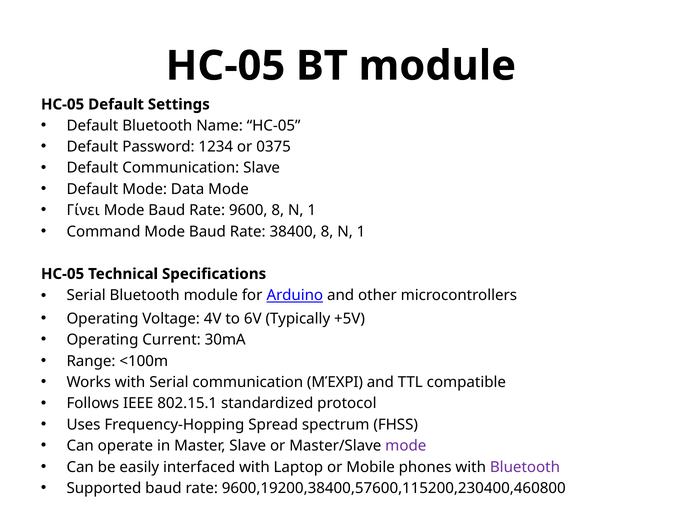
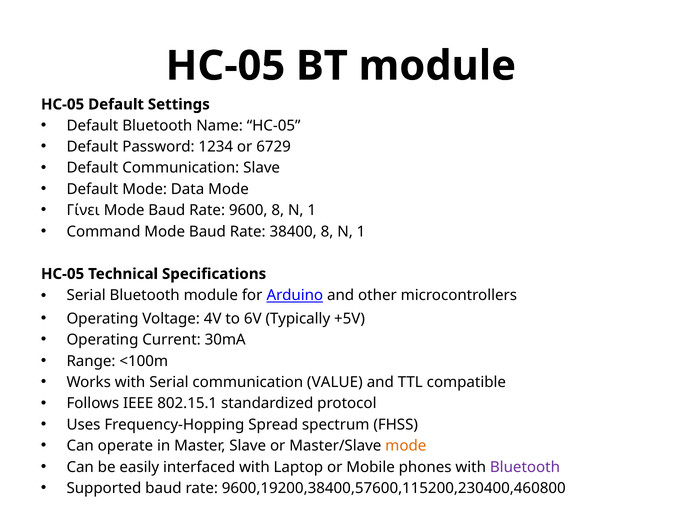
0375: 0375 -> 6729 (274, 147)
ΜΈΧΡΙ: ΜΈΧΡΙ -> VALUE (335, 383)
mode colour: purple -> orange (406, 446)
